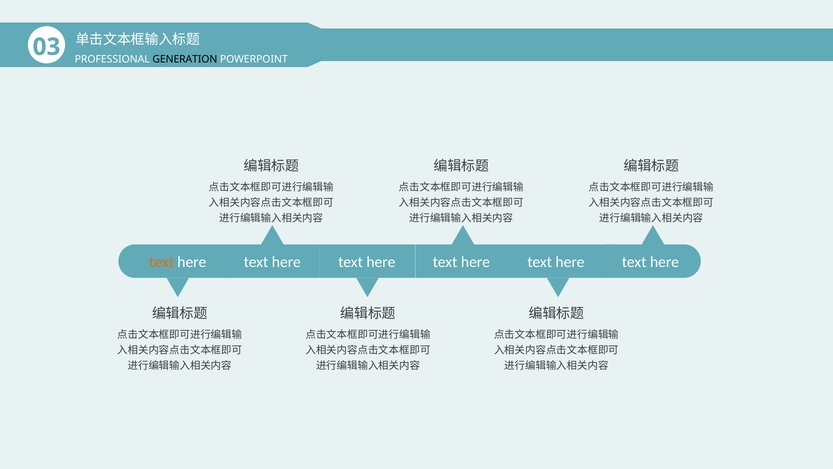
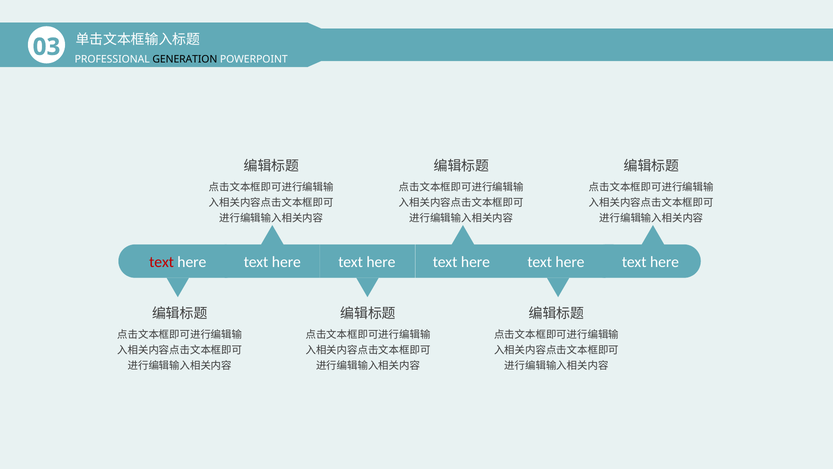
text colour: orange -> red (162, 262)
